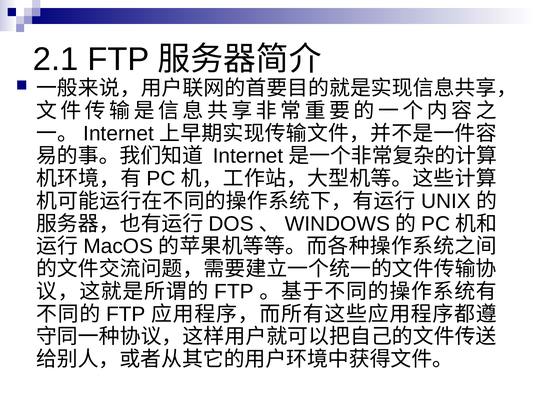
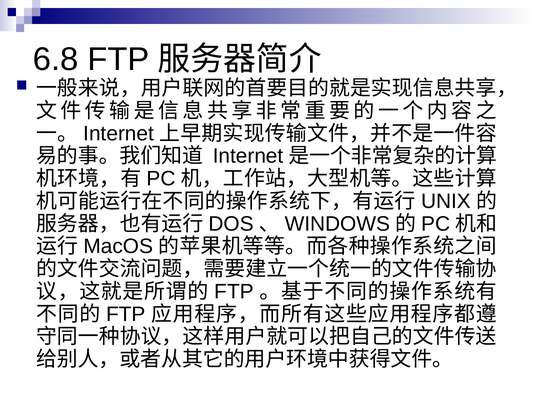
2.1: 2.1 -> 6.8 (56, 59)
